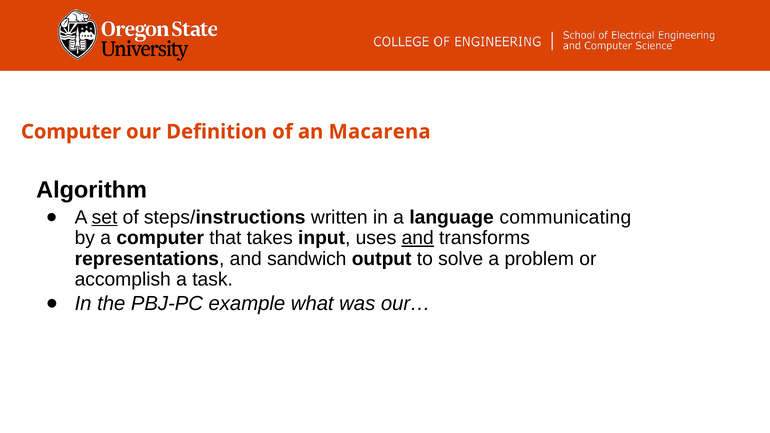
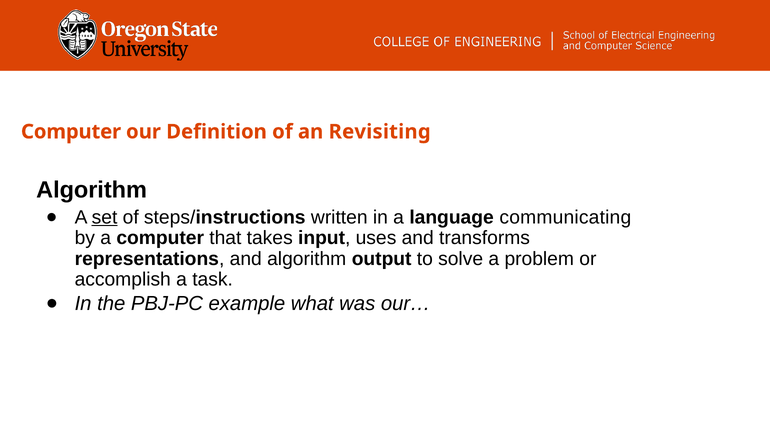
Macarena: Macarena -> Revisiting (380, 132)
and underline: present -> none (418, 238)
and sandwich: sandwich -> algorithm (307, 259)
